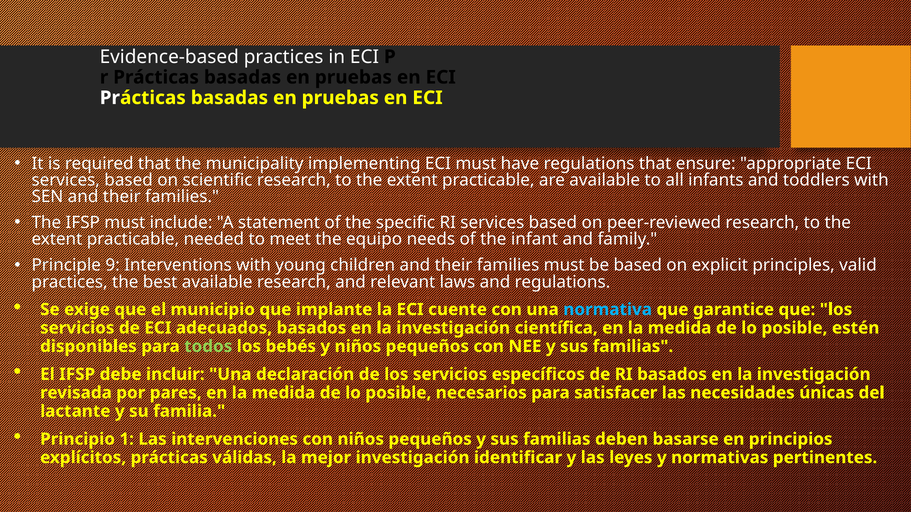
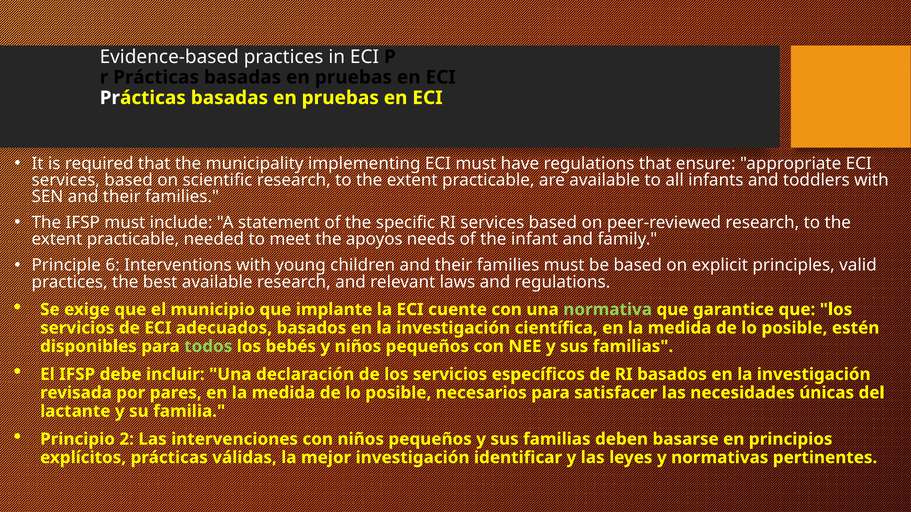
equipo: equipo -> apoyos (374, 239)
9: 9 -> 6 (113, 266)
normativa colour: light blue -> light green (608, 310)
1: 1 -> 2 (127, 439)
